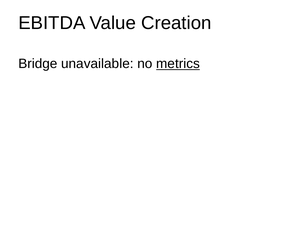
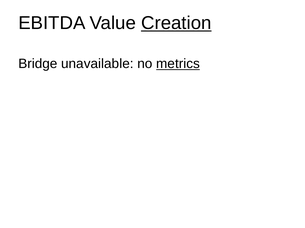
Creation underline: none -> present (176, 23)
